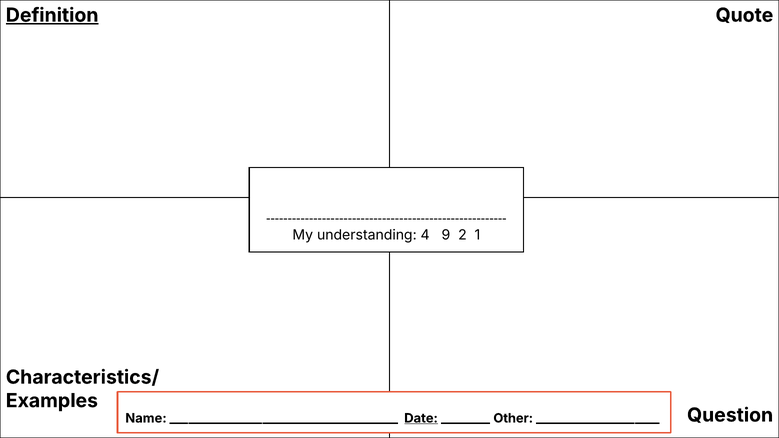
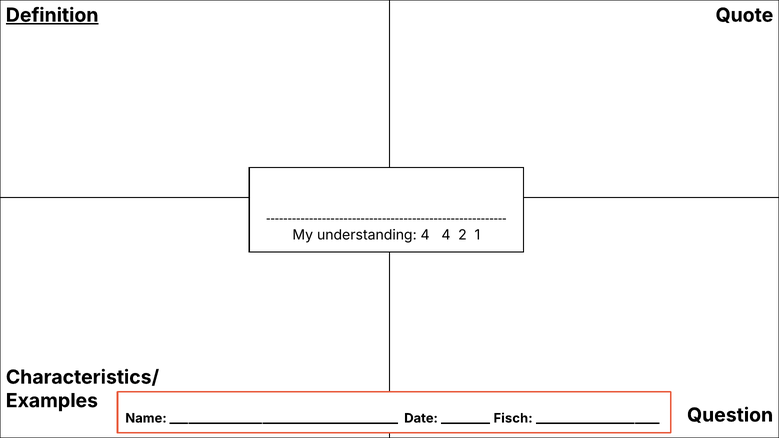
4 9: 9 -> 4 (446, 235)
Date underline: present -> none (421, 418)
Other: Other -> Fisch (513, 418)
